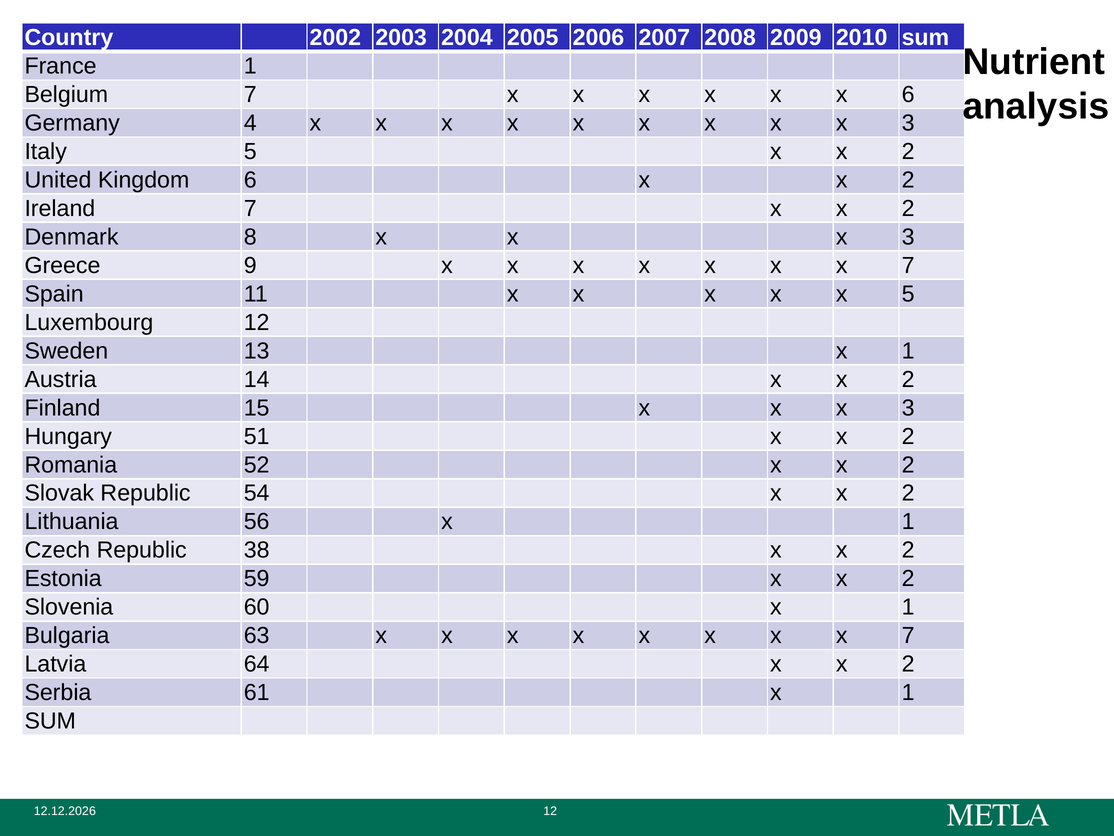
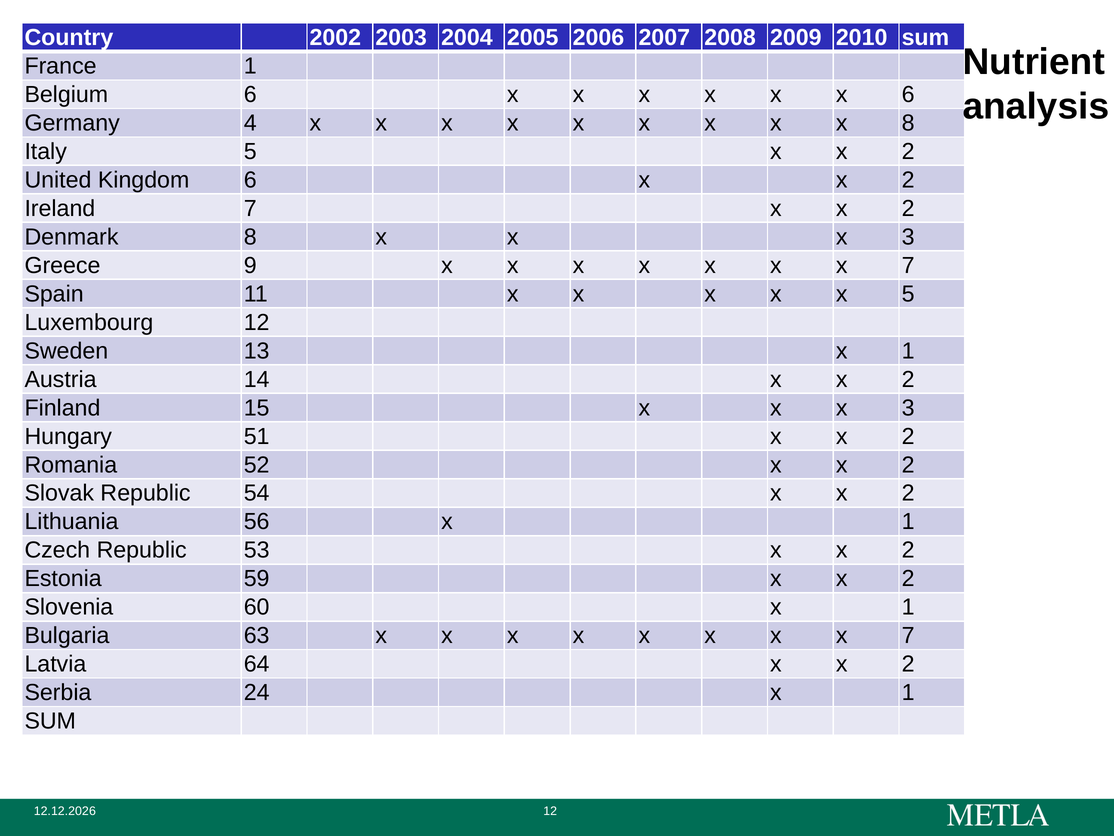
Belgium 7: 7 -> 6 (250, 95)
3: 3 -> 8 (908, 123)
38: 38 -> 53 (257, 550)
61: 61 -> 24 (257, 692)
